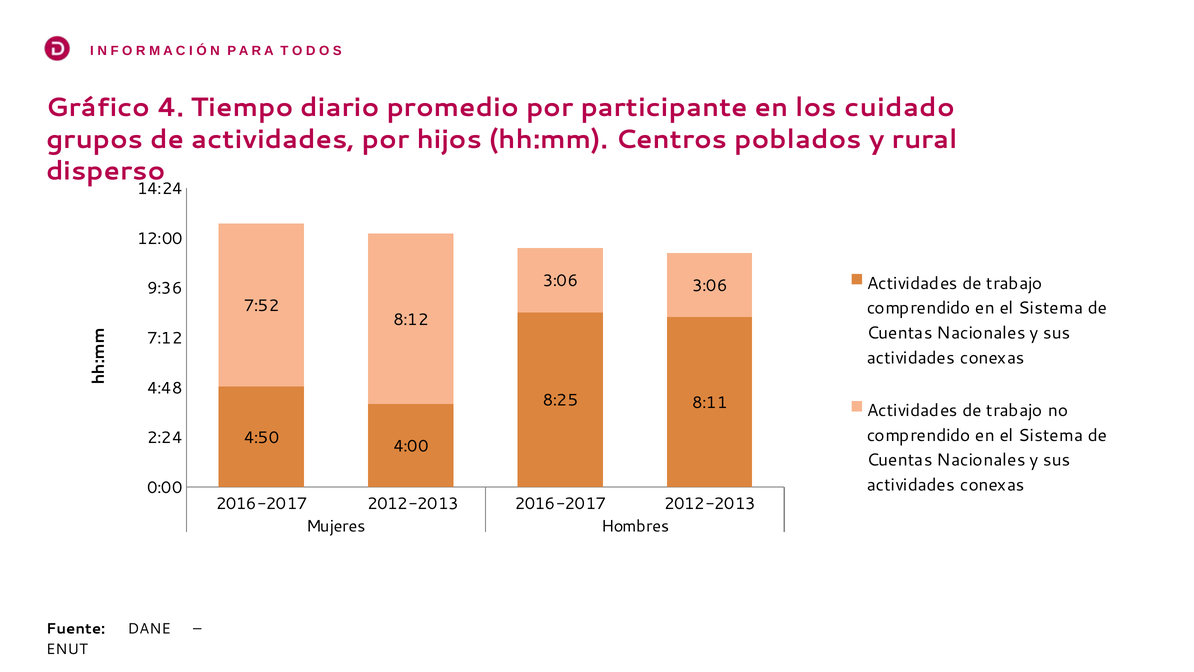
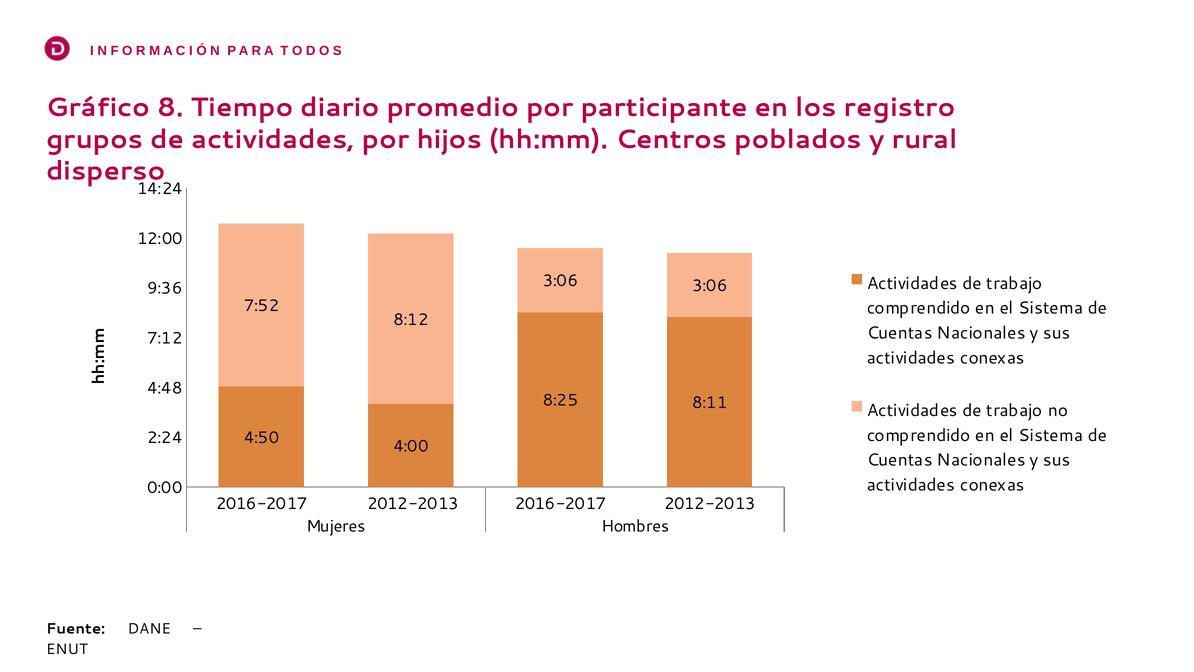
4: 4 -> 8 (171, 107)
cuidado: cuidado -> registro (900, 107)
